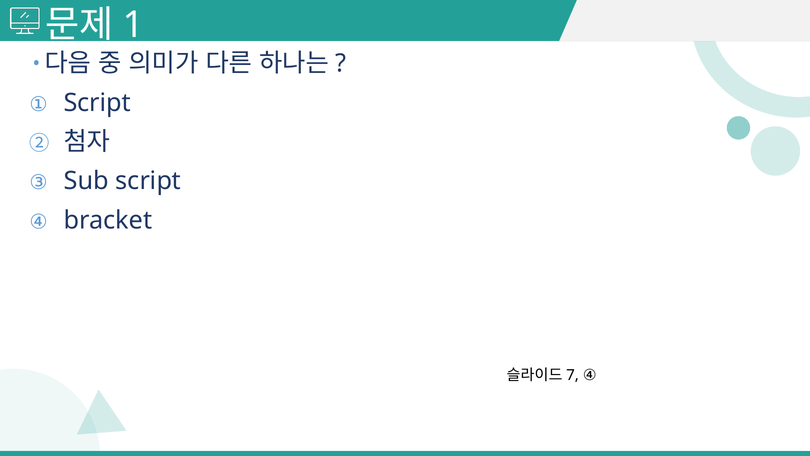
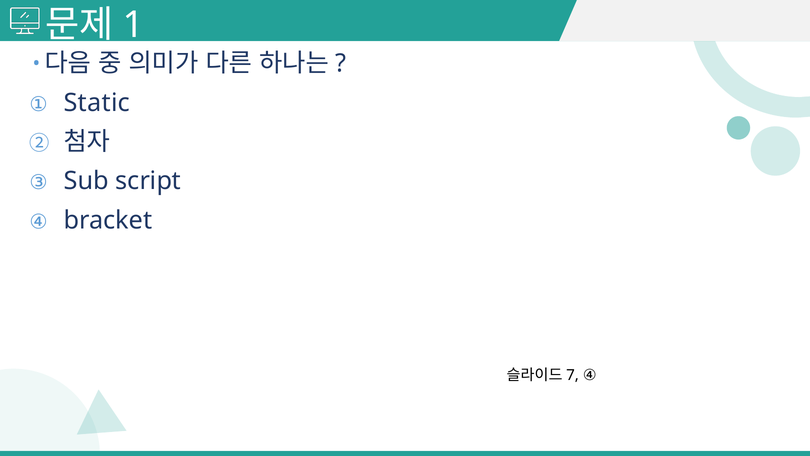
Script: Script -> Static (97, 103)
